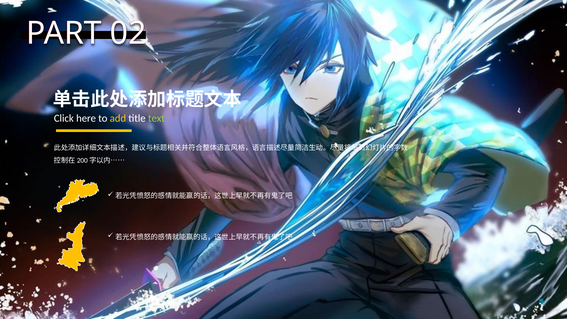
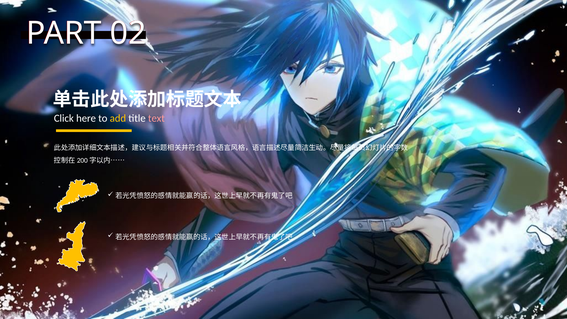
text colour: light green -> pink (156, 118)
